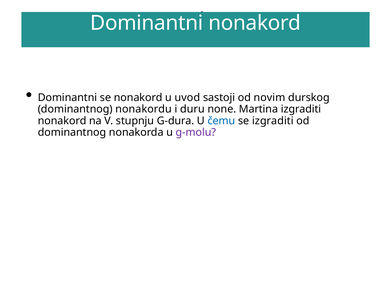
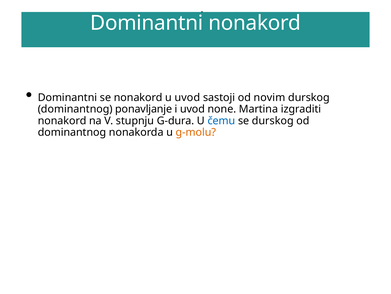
dominantnog nonakordu: nonakordu -> ponavljanje (144, 109)
i duru: duru -> uvod (193, 109)
se izgraditi: izgraditi -> durskog (273, 120)
g-molu colour: purple -> orange (196, 132)
